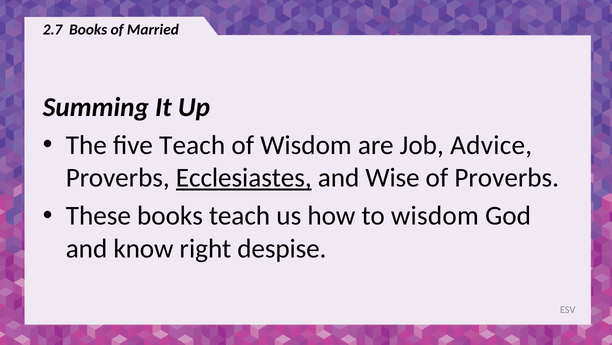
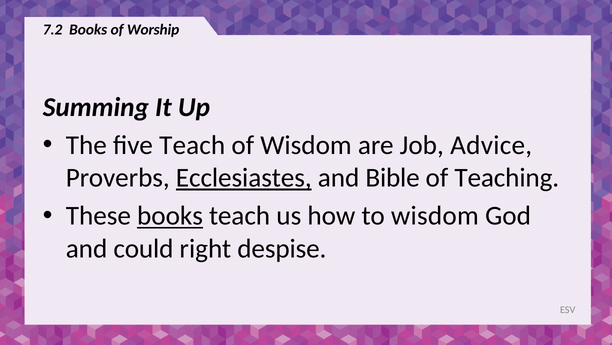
2.7: 2.7 -> 7.2 (53, 30)
Married: Married -> Worship (153, 30)
Wise: Wise -> Bible (393, 178)
of Proverbs: Proverbs -> Teaching (507, 178)
books underline: none -> present (170, 216)
know: know -> could (143, 249)
